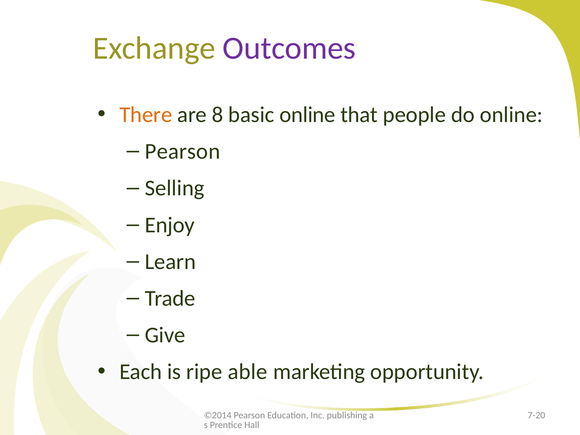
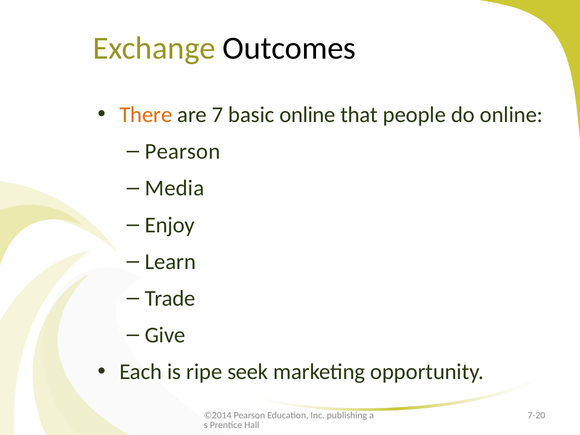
Outcomes colour: purple -> black (289, 48)
8: 8 -> 7 (218, 115)
Selling: Selling -> Media (175, 188)
able: able -> seek (248, 372)
